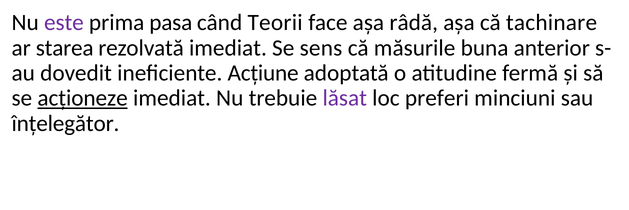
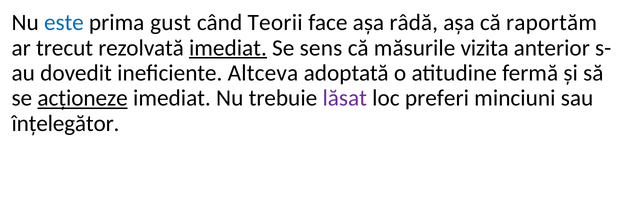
este colour: purple -> blue (64, 23)
pasa: pasa -> gust (171, 23)
tachinare: tachinare -> raportăm (552, 23)
starea: starea -> trecut (65, 48)
imediat underline: none -> present (228, 48)
buna: buna -> vizita (485, 48)
Acțiune: Acțiune -> Altceva (263, 73)
